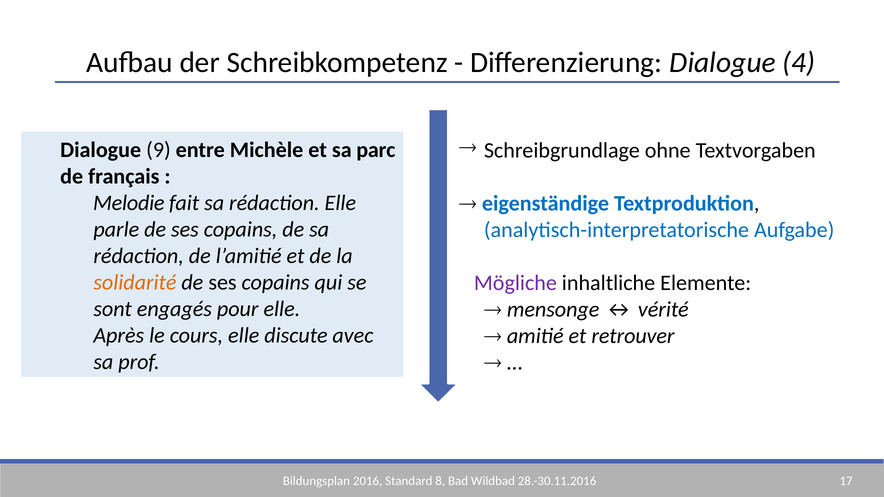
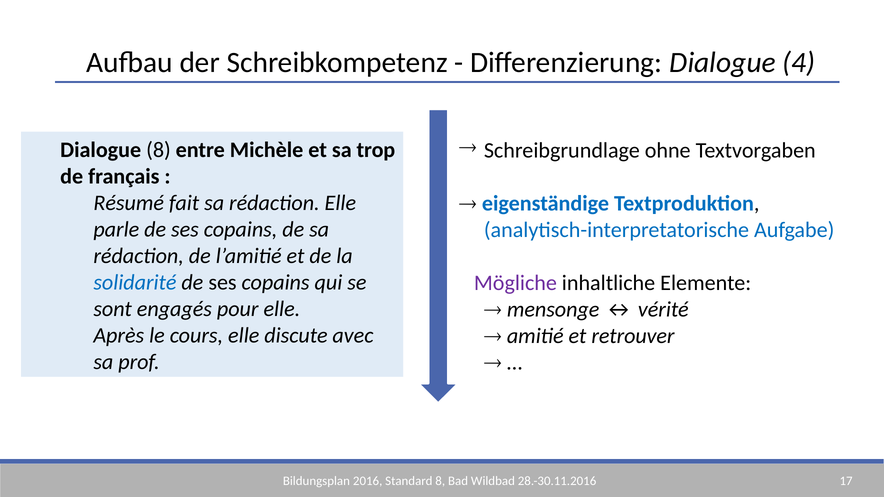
Dialogue 9: 9 -> 8 (159, 150)
parc: parc -> trop (376, 150)
Melodie: Melodie -> Résumé (129, 203)
solidarité colour: orange -> blue (135, 282)
